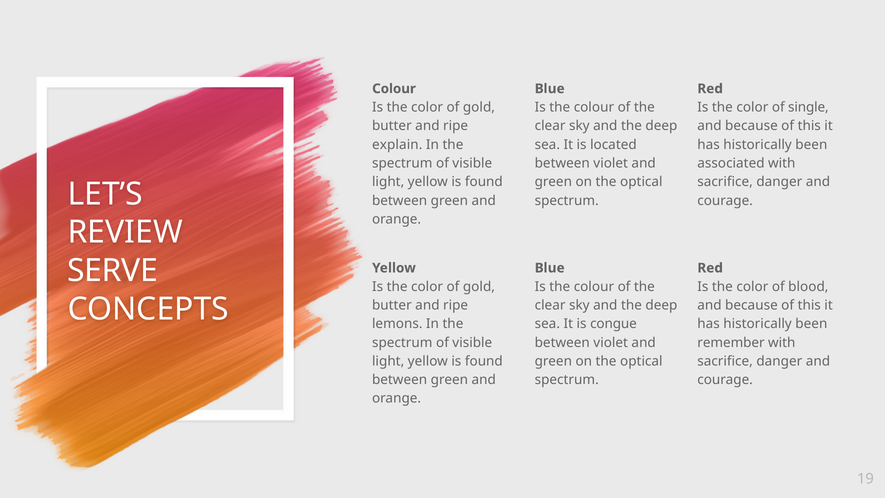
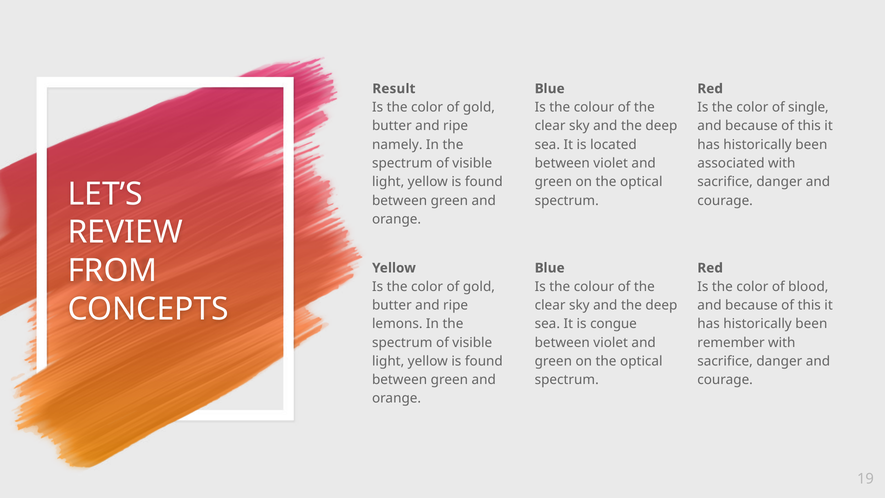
Colour: Colour -> Result (394, 89)
explain: explain -> namely (397, 145)
SERVE: SERVE -> FROM (112, 271)
